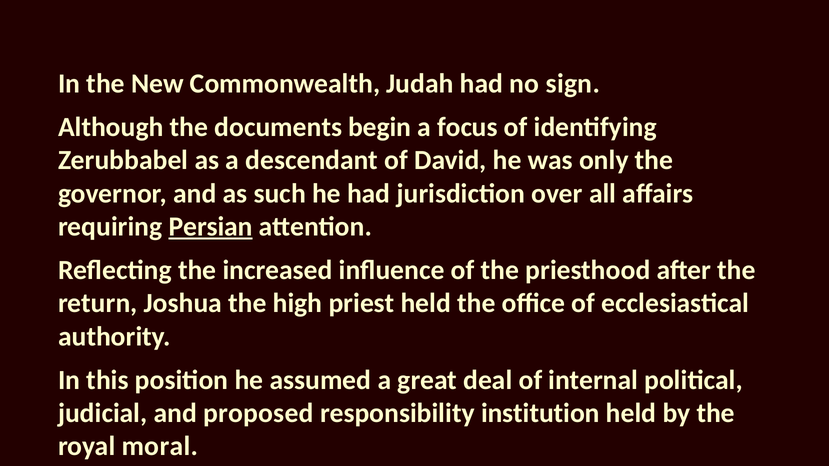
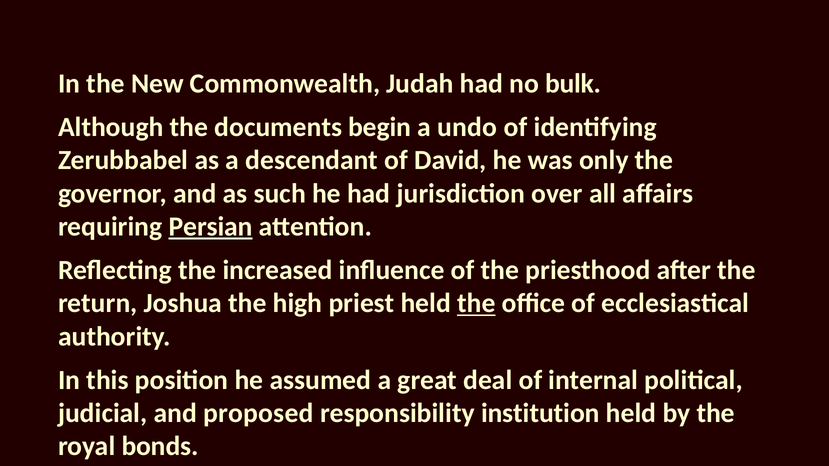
sign: sign -> bulk (573, 84)
focus: focus -> undo (467, 127)
the underline: none -> present (476, 304)
moral: moral -> bonds (160, 447)
